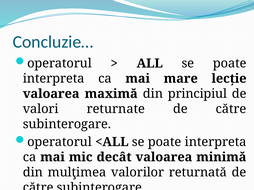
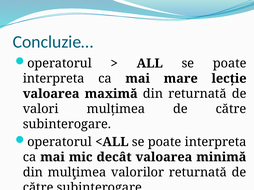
din principiul: principiul -> returnată (197, 94)
valori returnate: returnate -> mulţimea (116, 109)
